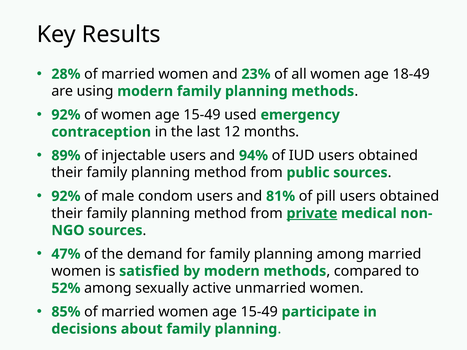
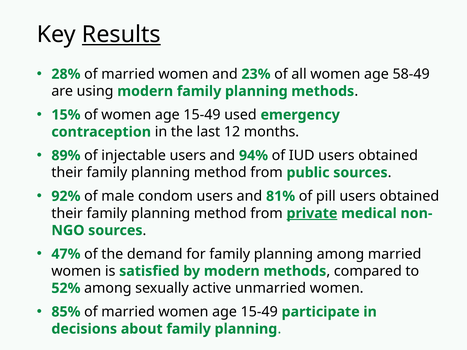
Results underline: none -> present (121, 35)
18-49: 18-49 -> 58-49 (411, 74)
92%: 92% -> 15% (66, 115)
